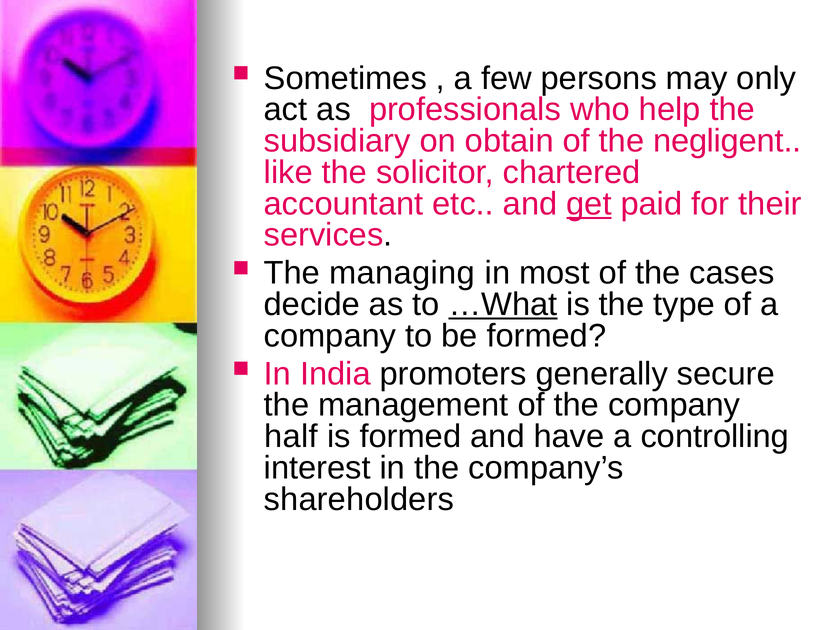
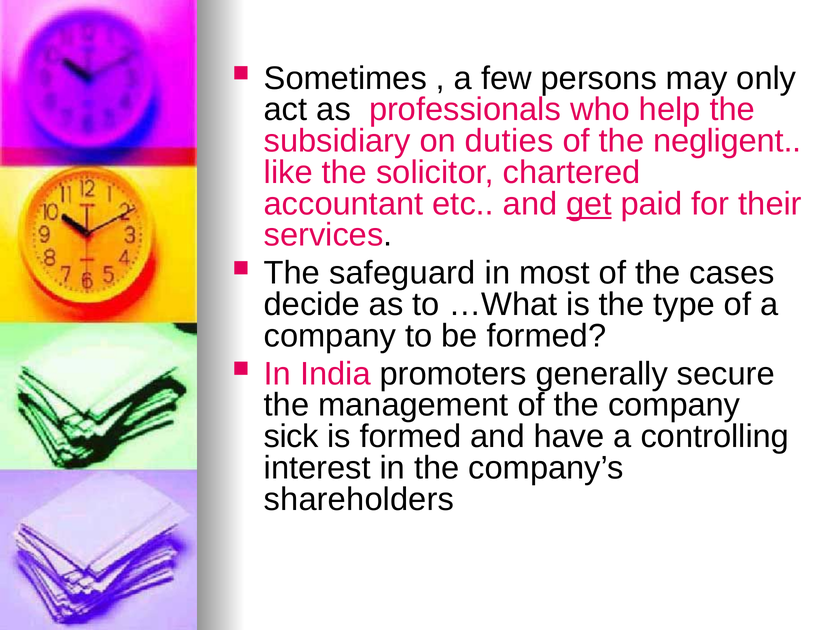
obtain: obtain -> duties (509, 141)
managing: managing -> safeguard (402, 273)
…What underline: present -> none (503, 305)
half: half -> sick (291, 437)
